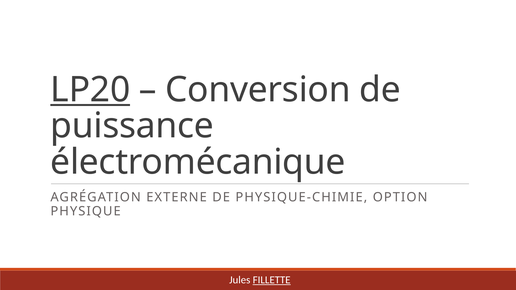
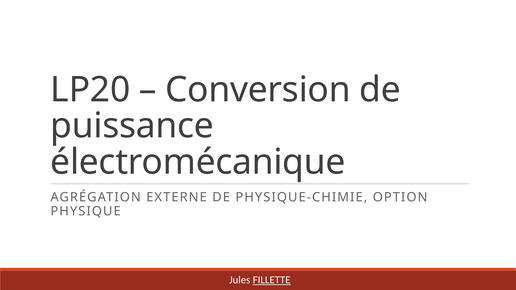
LP20 underline: present -> none (90, 90)
